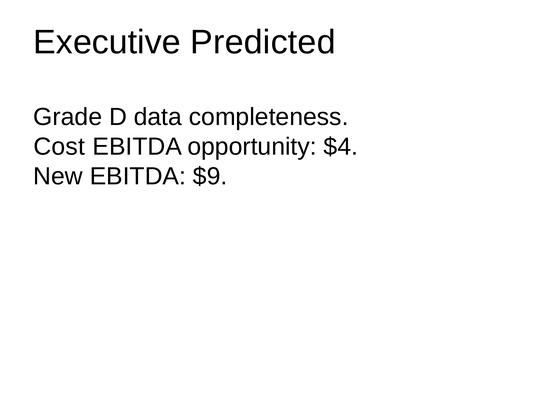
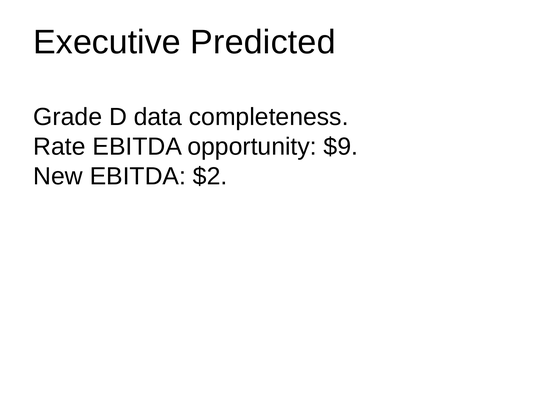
Cost: Cost -> Rate (59, 147)
$4: $4 -> $9 (341, 147)
$9: $9 -> $2 (210, 176)
